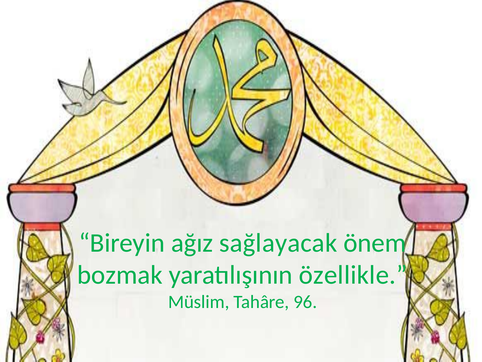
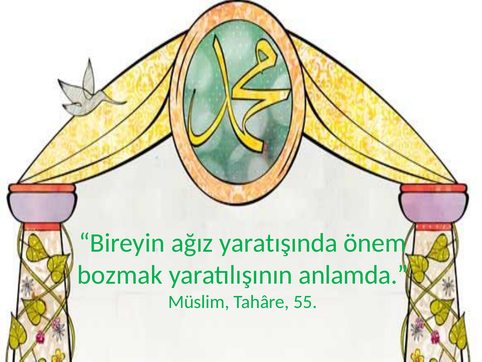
sağlayacak: sağlayacak -> yaratışında (278, 243)
özellikle: özellikle -> anlamda (353, 275)
96: 96 -> 55 (305, 301)
